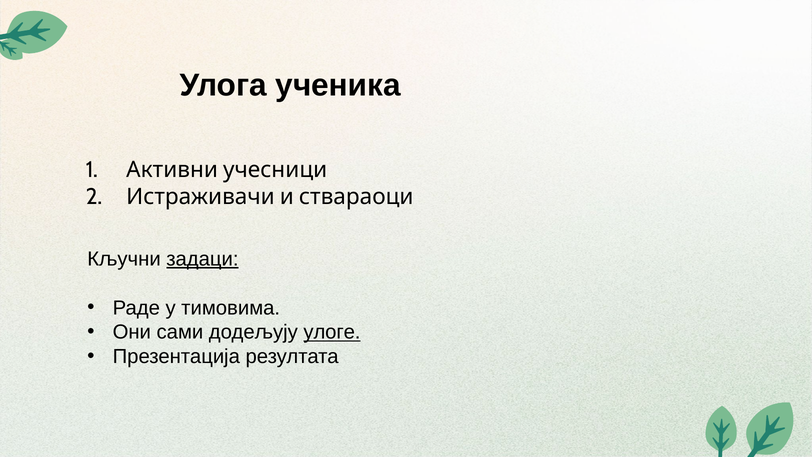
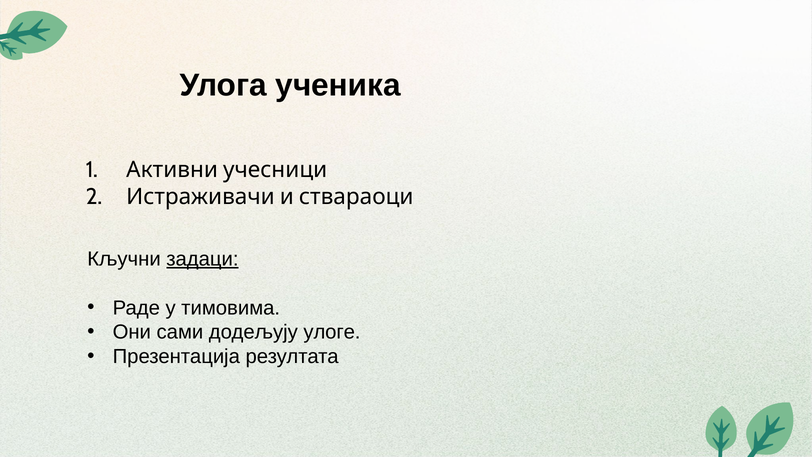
улоге underline: present -> none (332, 332)
